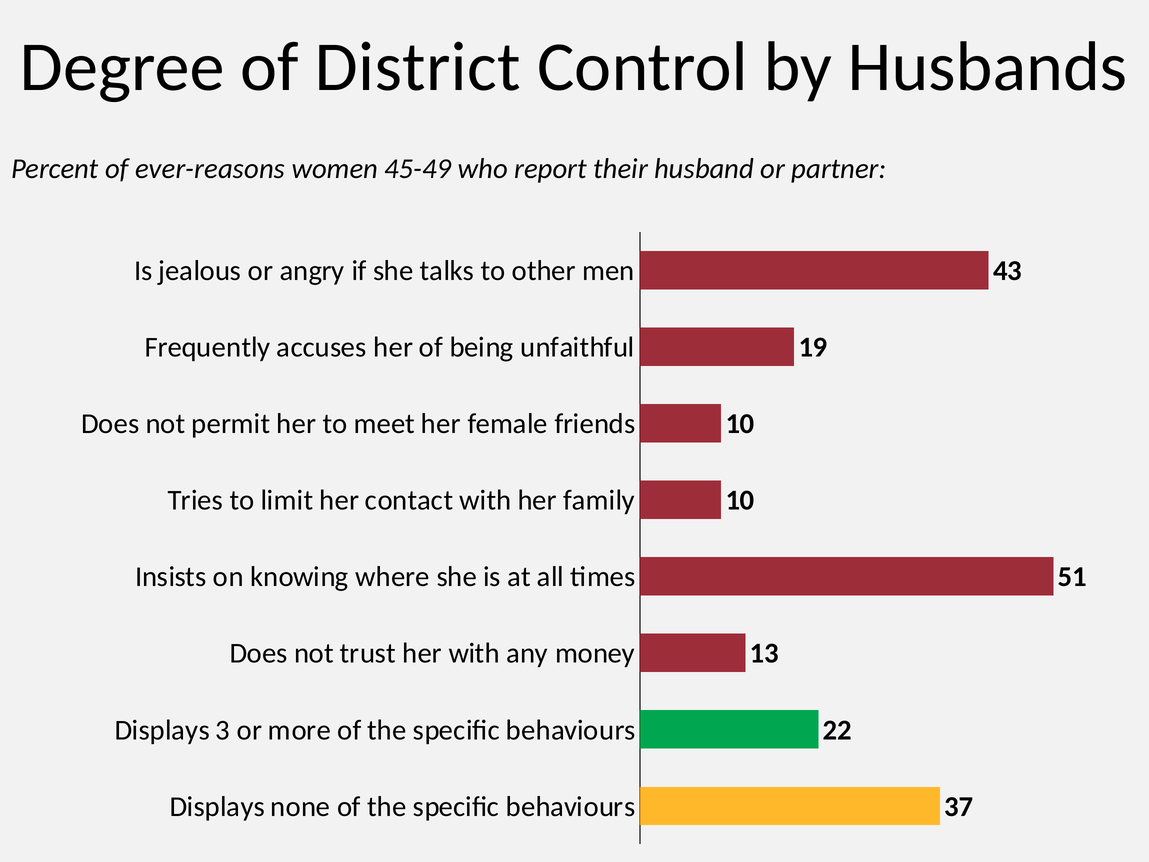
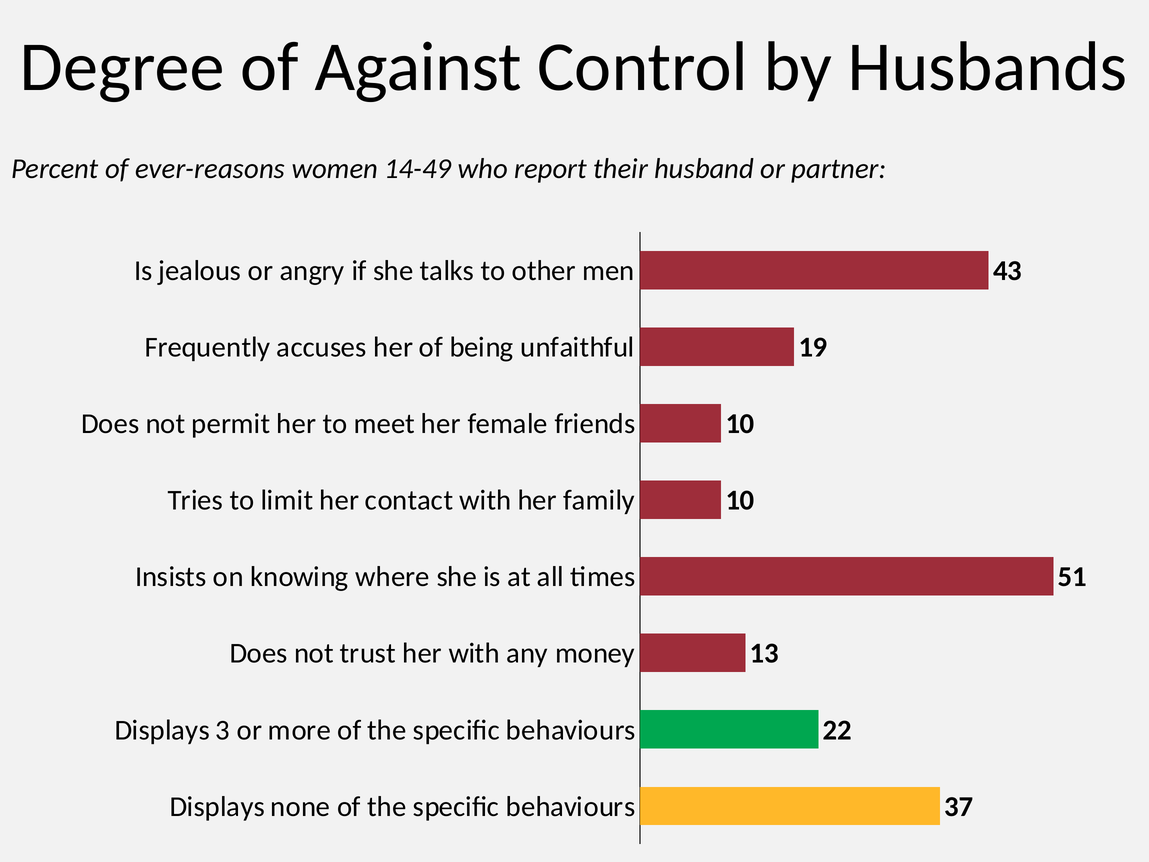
District: District -> Against (418, 67)
45-49: 45-49 -> 14-49 (418, 168)
